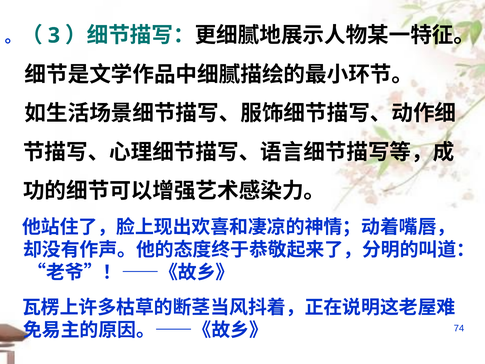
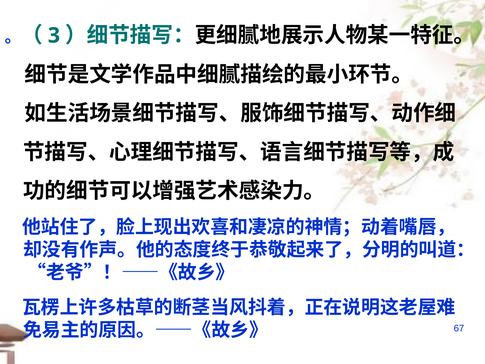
74: 74 -> 67 (459, 328)
